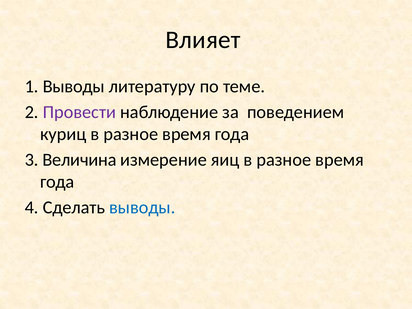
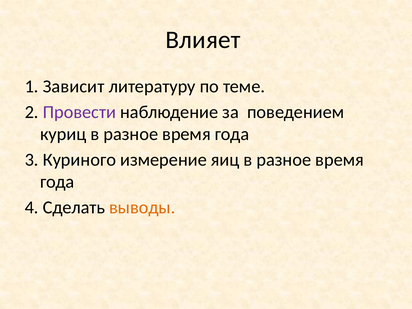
1 Выводы: Выводы -> Зависит (74, 86)
Величина: Величина -> Куриного (79, 160)
выводы colour: blue -> orange (142, 207)
